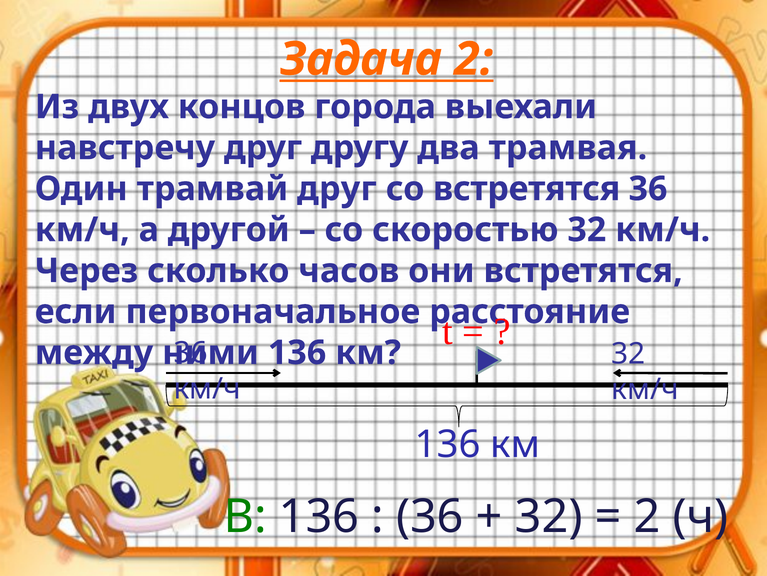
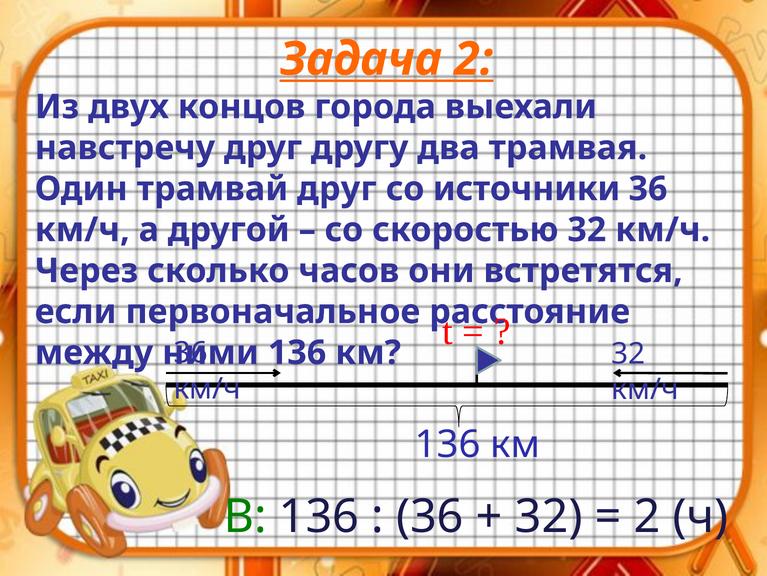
со встретятся: встретятся -> источники (527, 189)
